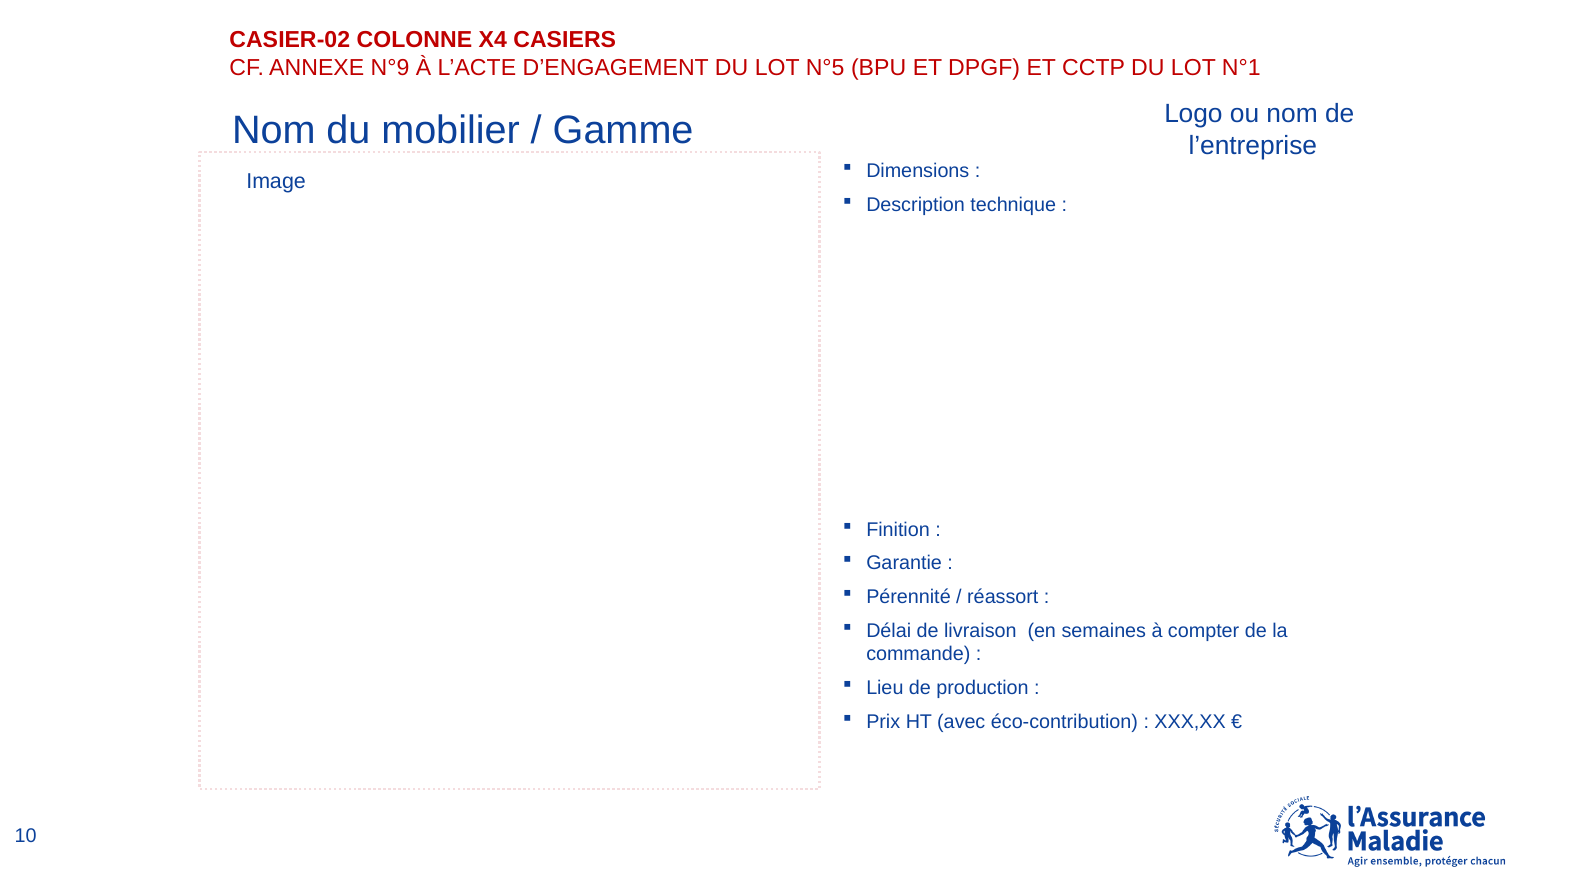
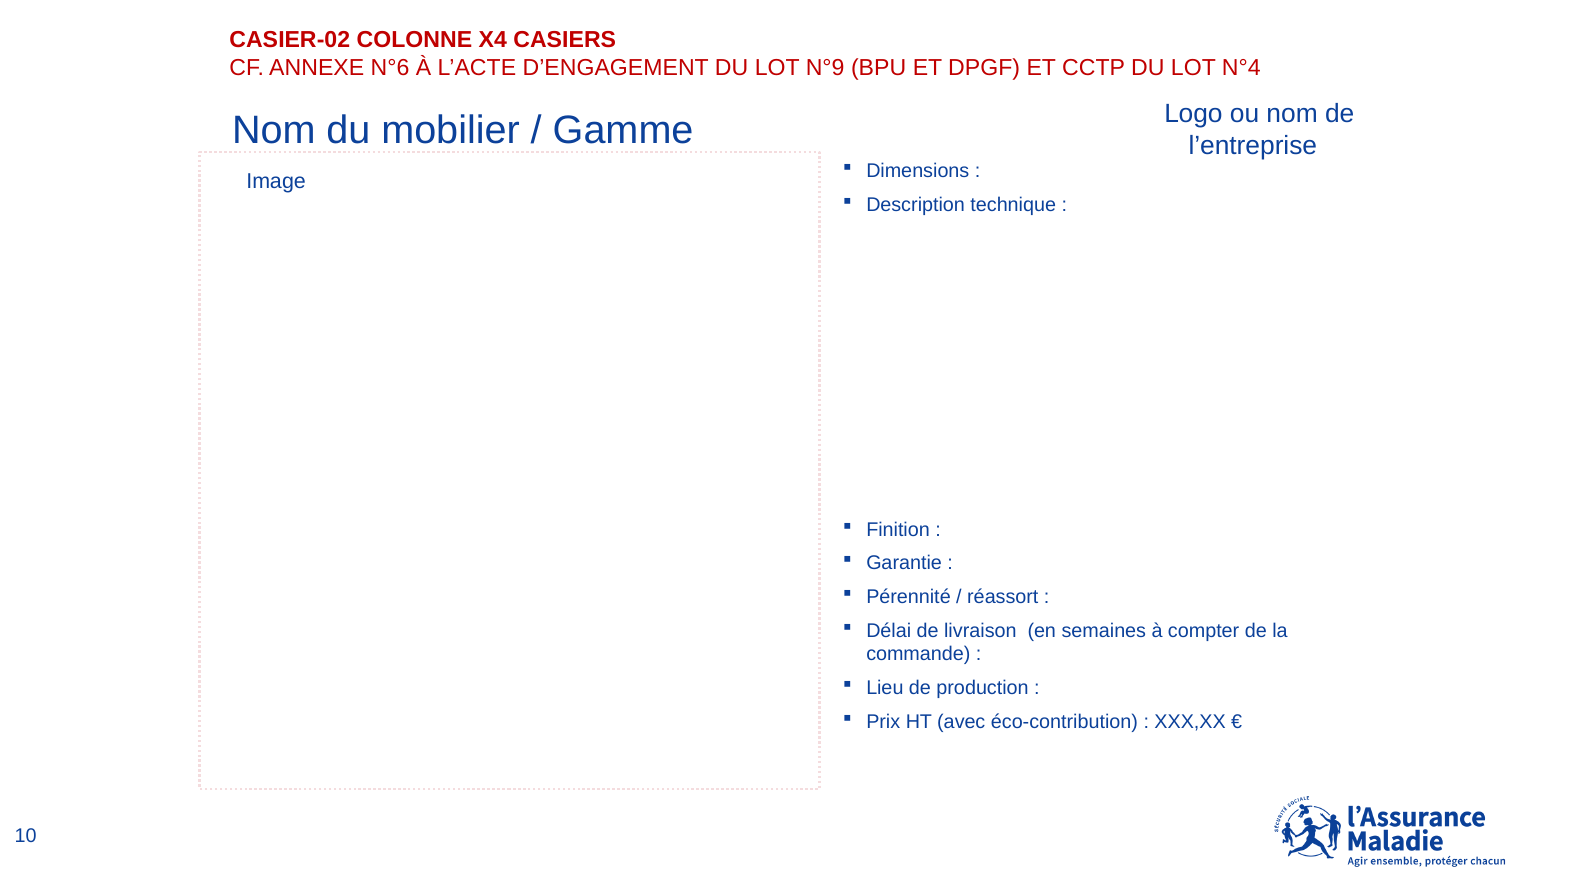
N°9: N°9 -> N°6 (390, 68)
N°5: N°5 -> N°9 (825, 68)
N°1: N°1 -> N°4 (1241, 68)
